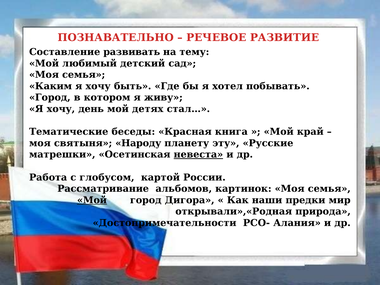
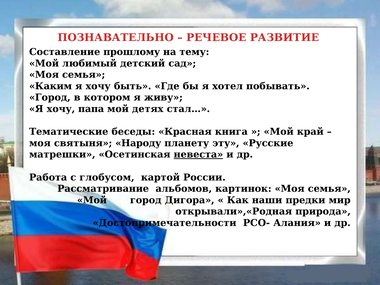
развивать: развивать -> прошлому (132, 52)
день: день -> папа (91, 109)
Мой underline: present -> none (92, 200)
